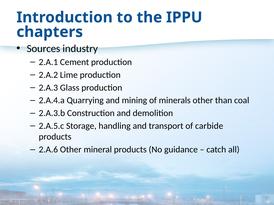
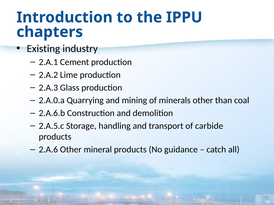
Sources: Sources -> Existing (43, 49)
2.A.4.a: 2.A.4.a -> 2.A.0.a (52, 101)
2.A.3.b: 2.A.3.b -> 2.A.6.b (52, 113)
